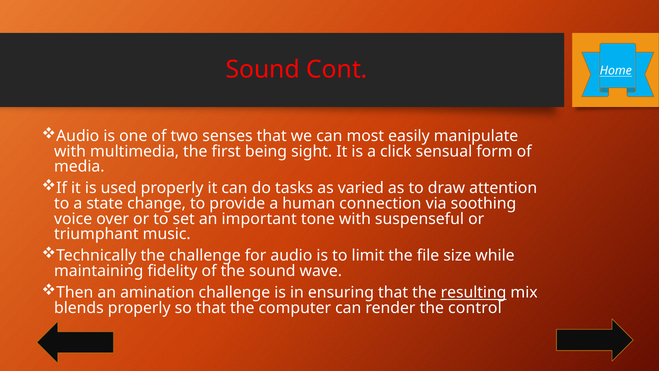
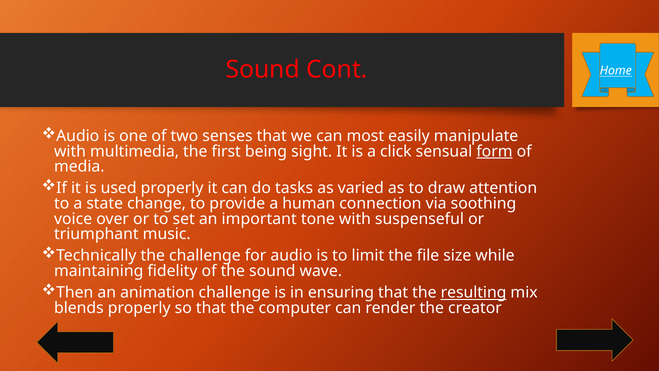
form underline: none -> present (494, 151)
amination: amination -> animation (157, 292)
control: control -> creator (475, 308)
